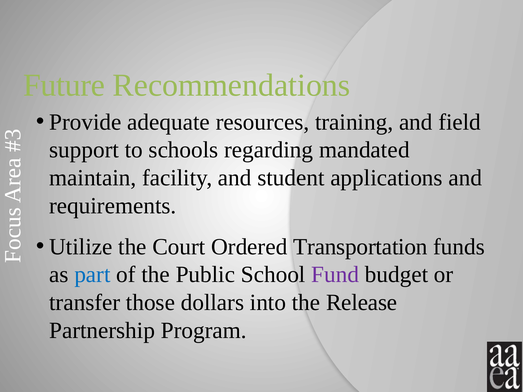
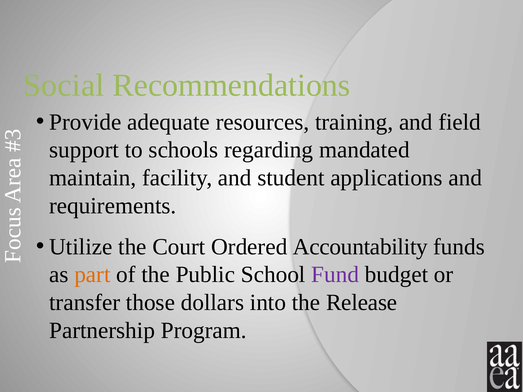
Future: Future -> Social (64, 85)
Transportation: Transportation -> Accountability (360, 247)
part colour: blue -> orange (92, 275)
